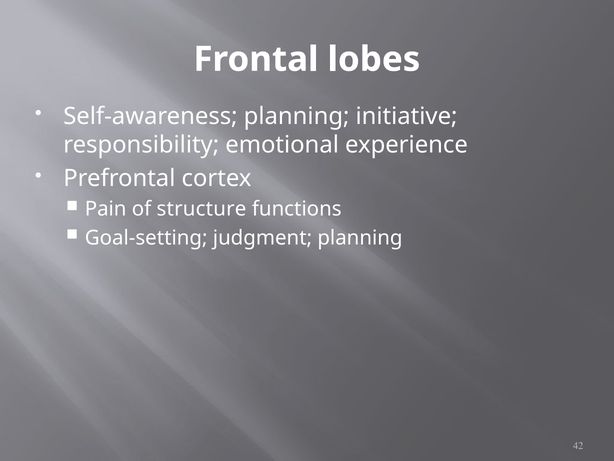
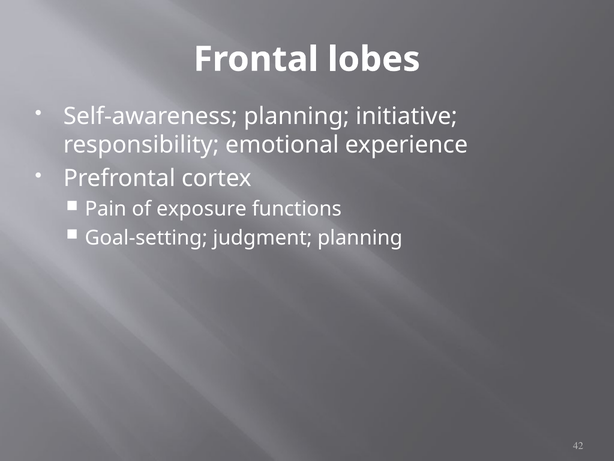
structure: structure -> exposure (202, 209)
